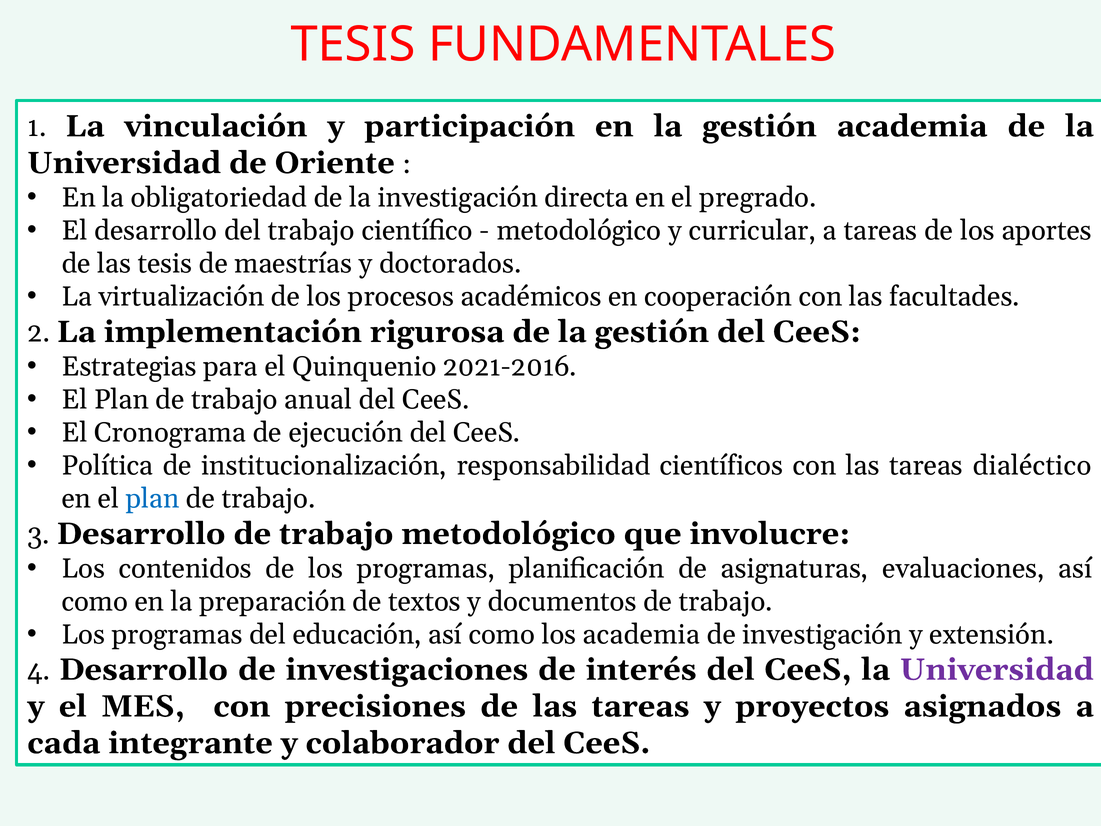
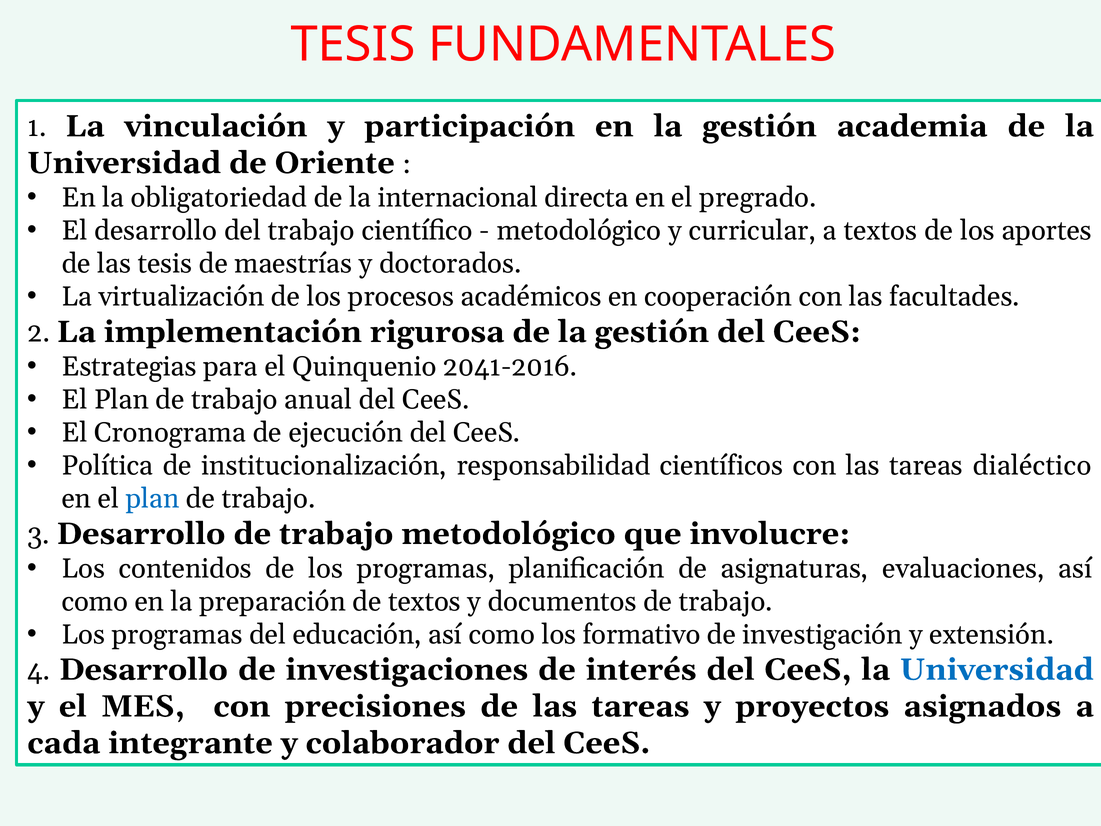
la investigación: investigación -> internacional (458, 198)
a tareas: tareas -> textos (880, 231)
2021-2016: 2021-2016 -> 2041-2016 (510, 366)
los academia: academia -> formativo (642, 634)
Universidad colour: purple -> blue (997, 669)
